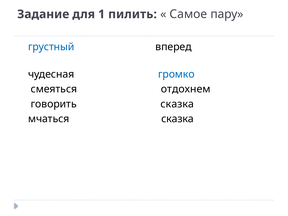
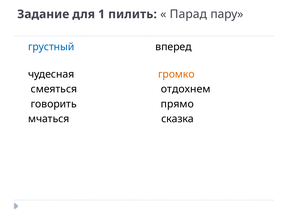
Самое: Самое -> Парад (188, 14)
громко colour: blue -> orange (176, 74)
говорить сказка: сказка -> прямо (177, 104)
